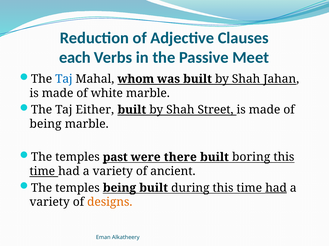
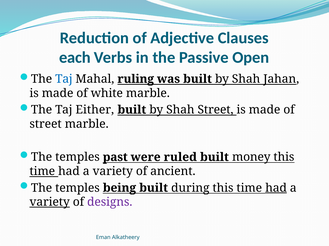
Meet: Meet -> Open (251, 58)
whom: whom -> ruling (136, 79)
being: being -> street (46, 124)
there: there -> ruled (180, 158)
boring: boring -> money (251, 158)
variety underline: none -> present (50, 203)
designs colour: orange -> purple (110, 203)
